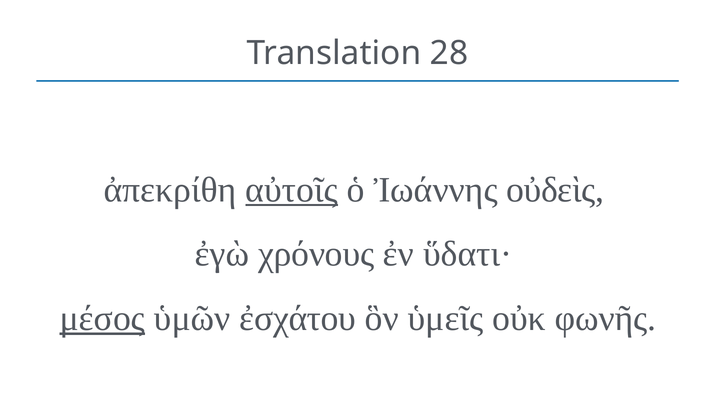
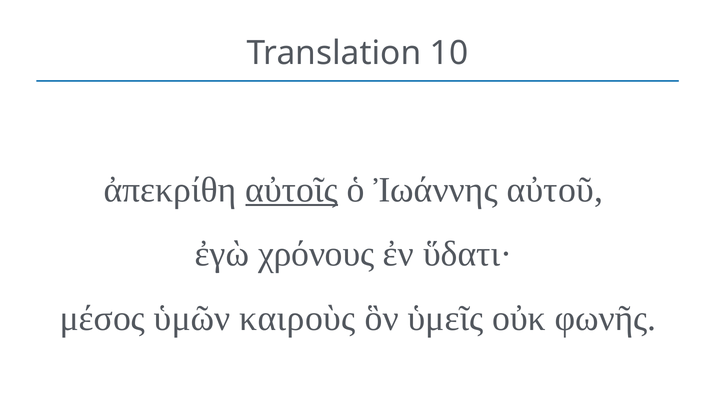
28: 28 -> 10 (449, 53)
οὐδεὶς: οὐδεὶς -> αὐτοῦ (555, 190)
μέσος underline: present -> none (102, 319)
ἐσχάτου: ἐσχάτου -> καιροὺς (297, 319)
